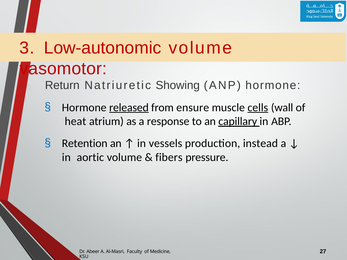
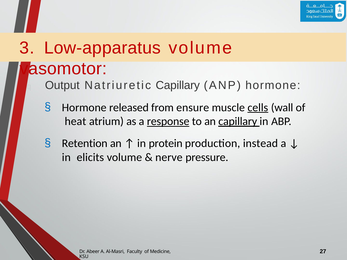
Low-autonomic: Low-autonomic -> Low-apparatus (102, 48)
Return: Return -> Output (62, 85)
Natriuretic Showing: Showing -> Capillary (178, 85)
released underline: present -> none (129, 108)
response underline: none -> present (168, 121)
vessels: vessels -> protein (166, 144)
aortic: aortic -> elicits (90, 157)
fibers: fibers -> nerve (169, 157)
